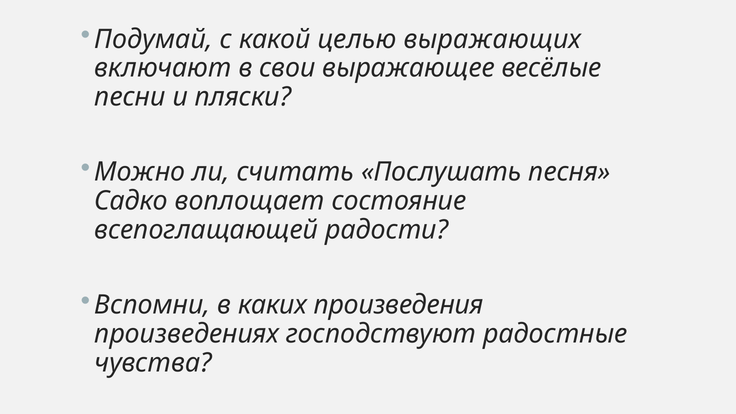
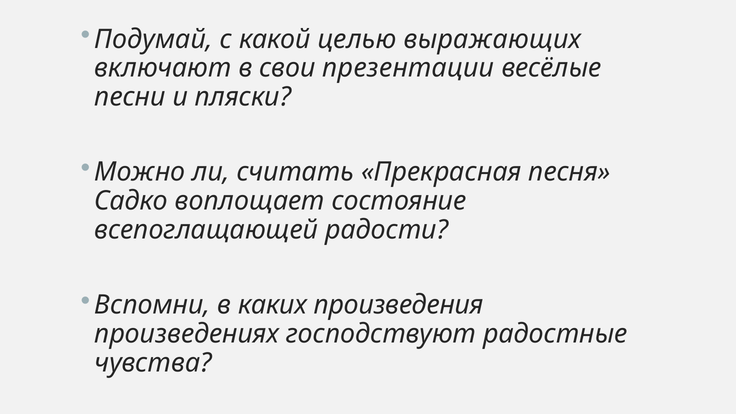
выражающее: выражающее -> презентации (408, 68)
Послушать: Послушать -> Прекрасная (441, 172)
